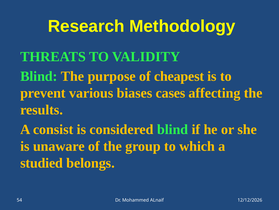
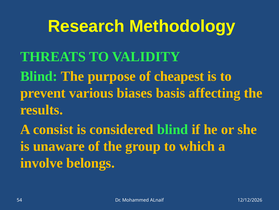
cases: cases -> basis (171, 93)
studied: studied -> involve (42, 163)
